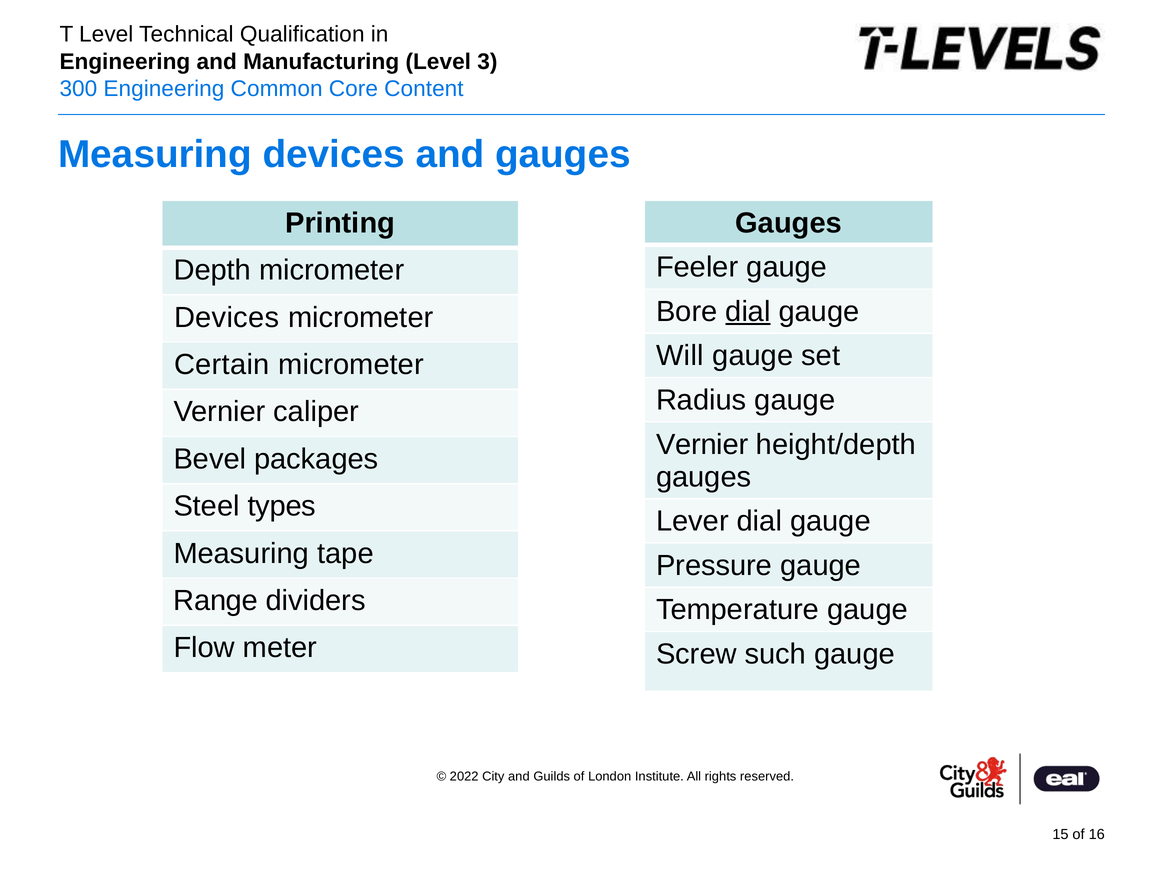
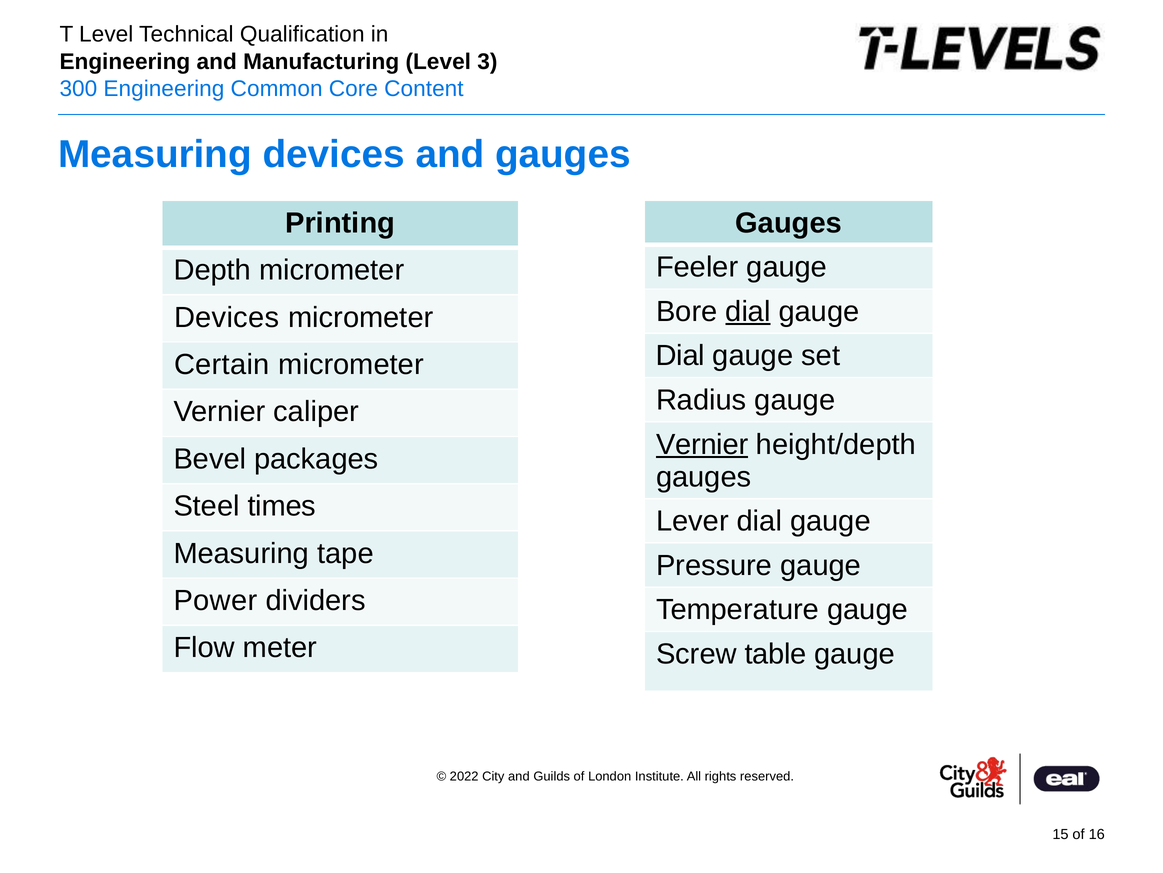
Will: Will -> Dial (680, 356)
Vernier underline: none -> present (702, 444)
types: types -> times (282, 506)
Range: Range -> Power (215, 600)
such: such -> table (776, 653)
